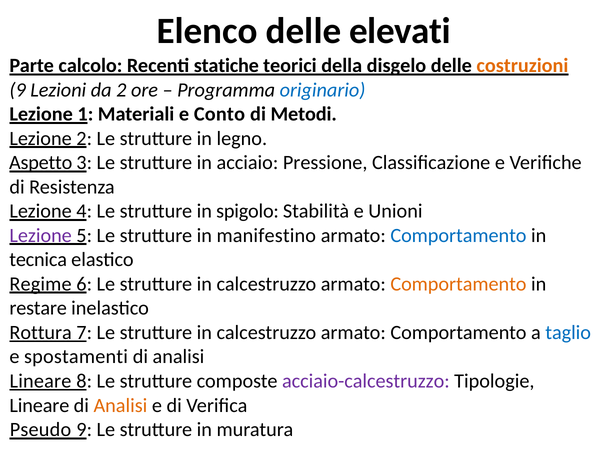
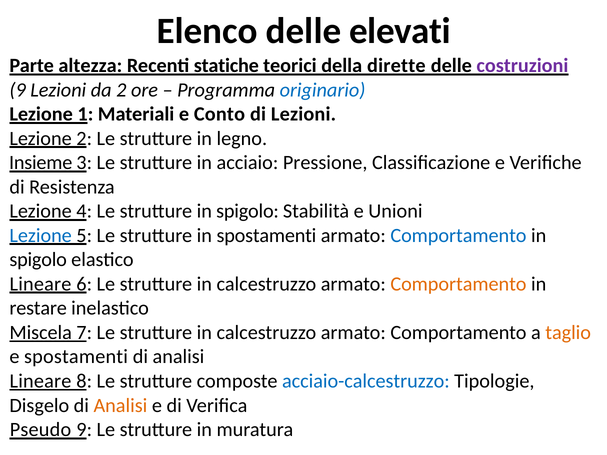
calcolo: calcolo -> altezza (90, 66)
disgelo: disgelo -> dirette (396, 66)
costruzioni colour: orange -> purple (522, 66)
di Metodi: Metodi -> Lezioni (303, 114)
Aspetto: Aspetto -> Insieme (41, 163)
Lezione colour: purple -> blue (41, 236)
in manifestino: manifestino -> spostamenti (266, 236)
tecnica: tecnica -> spigolo (38, 260)
Regime: Regime -> Lineare (40, 284)
Rottura: Rottura -> Miscela (41, 333)
taglio colour: blue -> orange (568, 333)
acciaio-calcestruzzo colour: purple -> blue (366, 381)
Lineare: Lineare -> Disgelo (39, 406)
